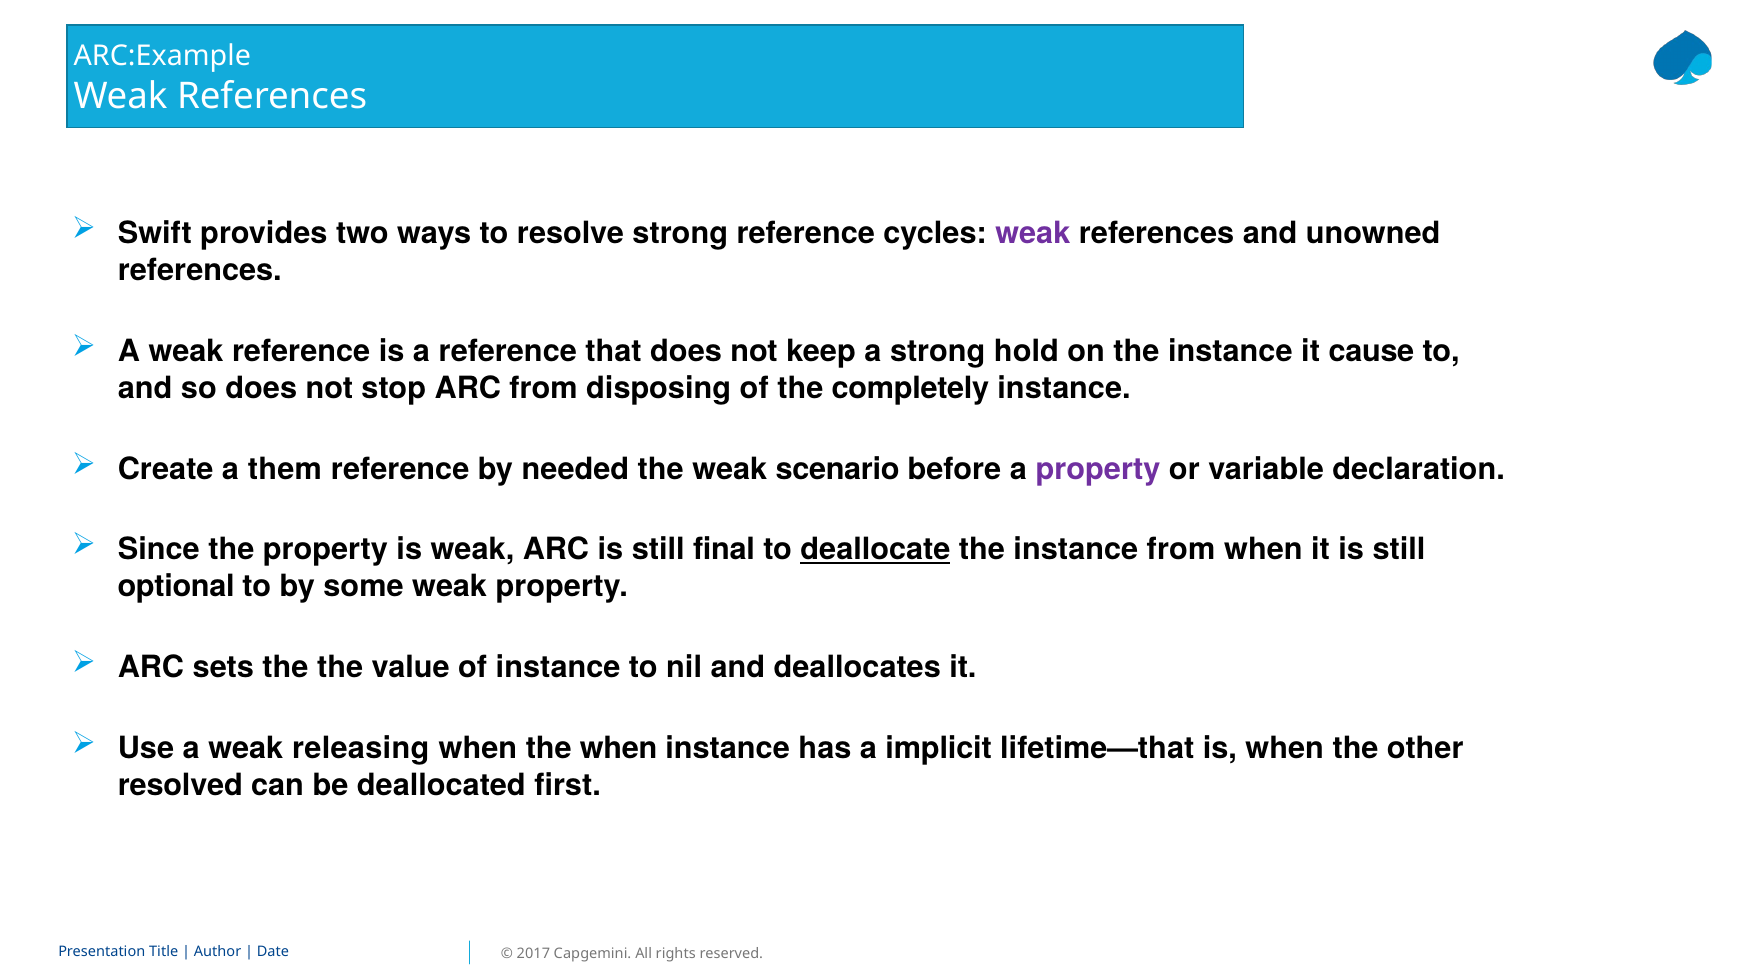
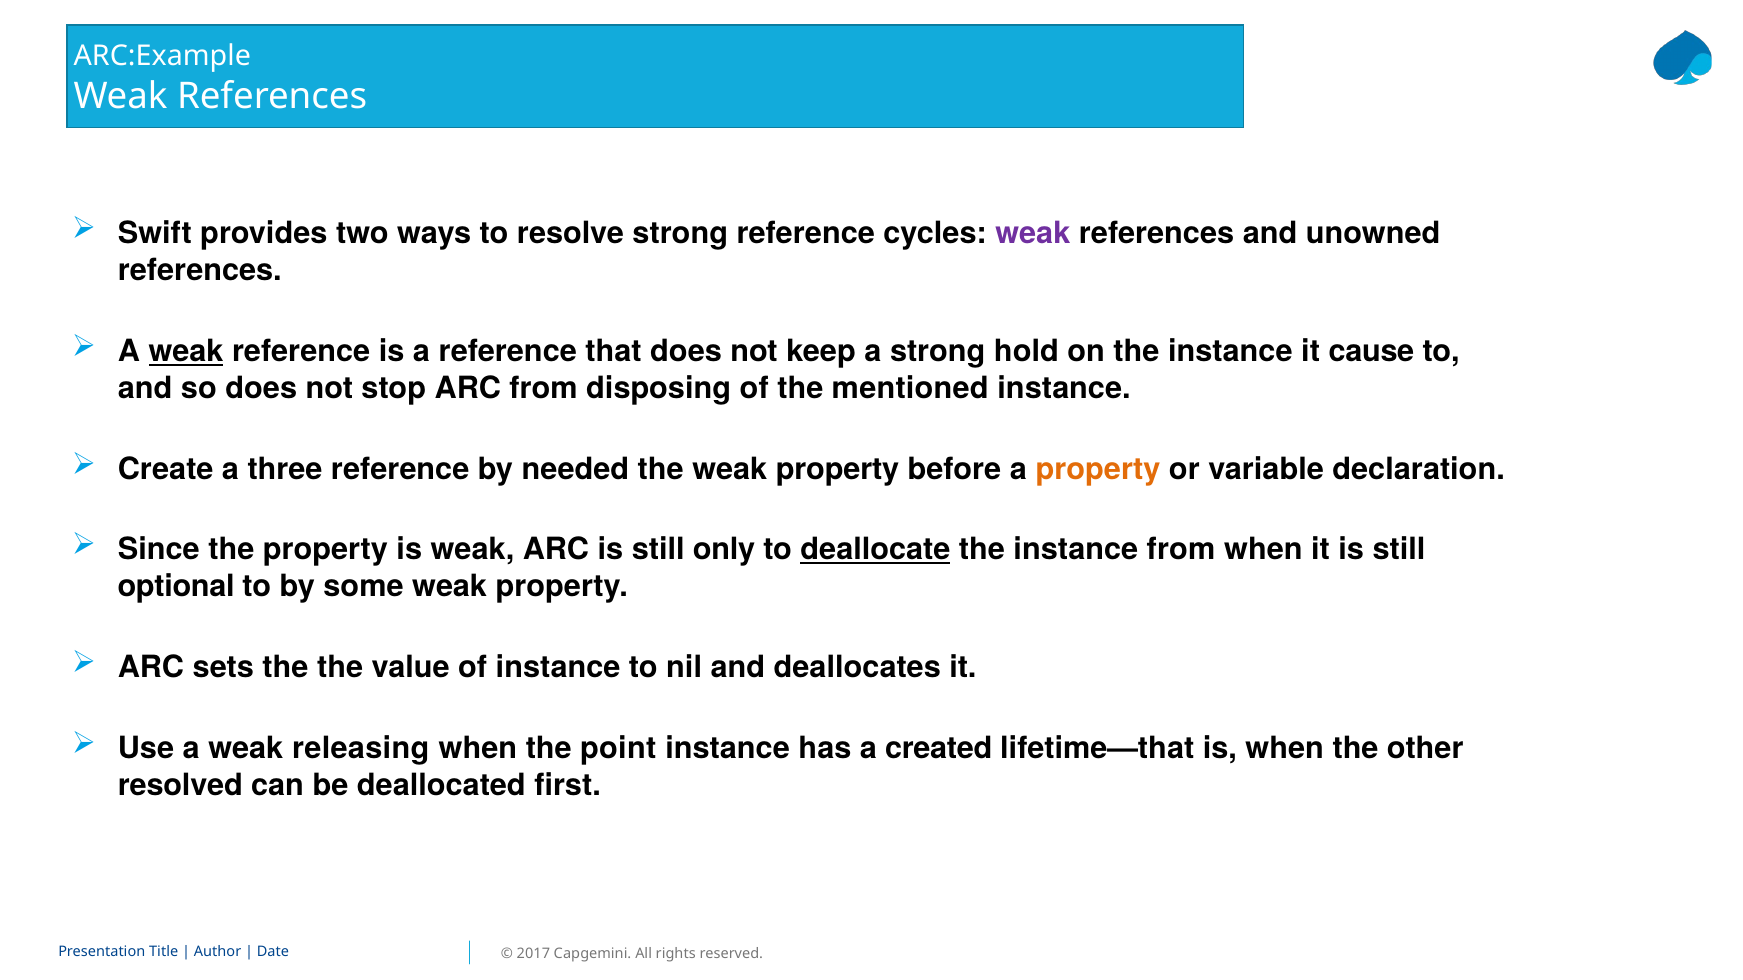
weak underline: none -> present (186, 352)
completely: completely -> mentioned (910, 388)
them: them -> three (285, 469)
the weak scenario: scenario -> property (837, 469)
property colour: purple -> orange (1098, 469)
final: final -> only (724, 550)
the when: when -> point (618, 749)
implicit: implicit -> created (939, 749)
